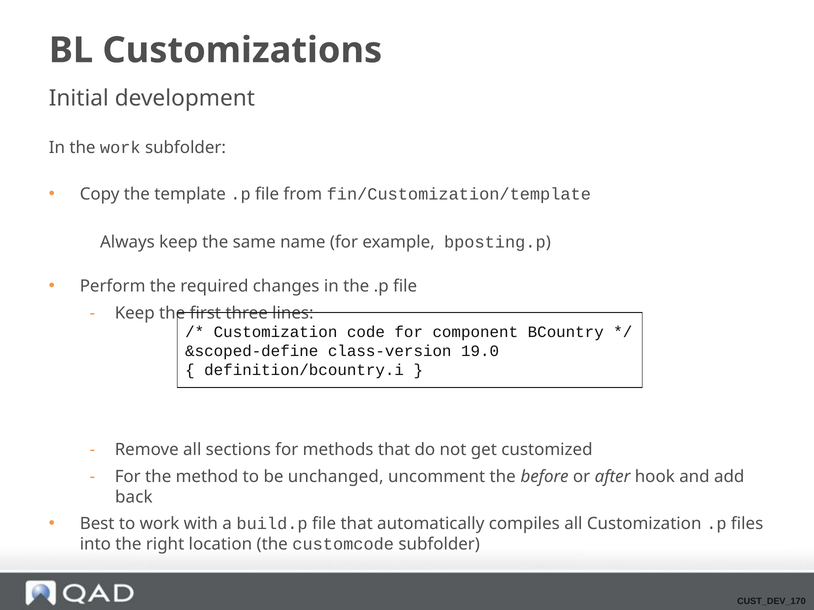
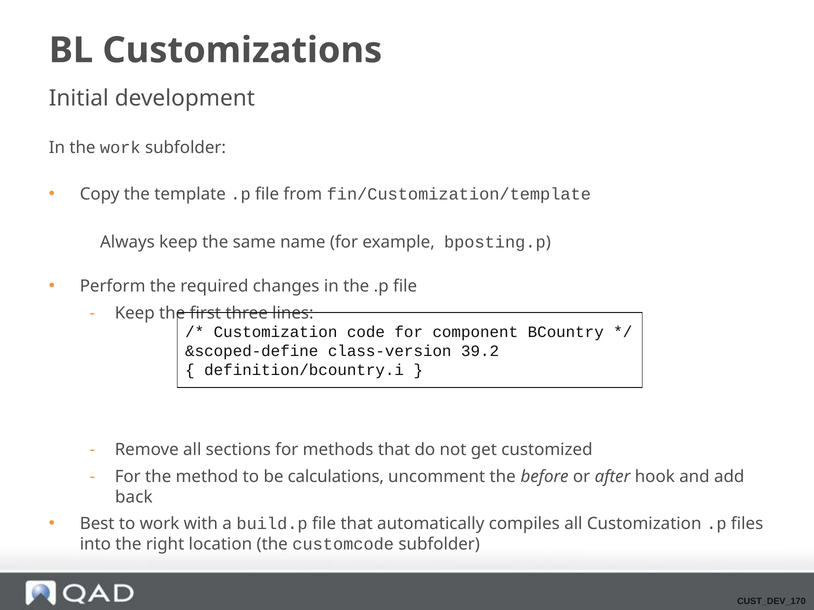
19.0: 19.0 -> 39.2 (480, 351)
unchanged: unchanged -> calculations (336, 477)
